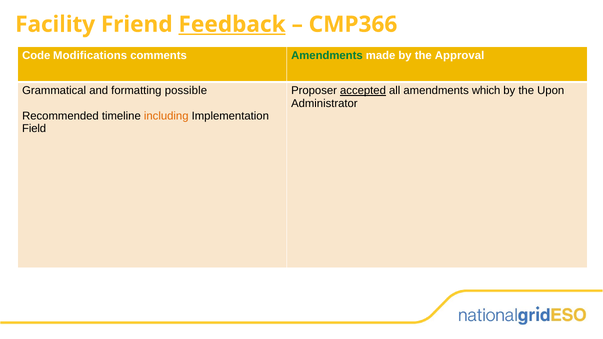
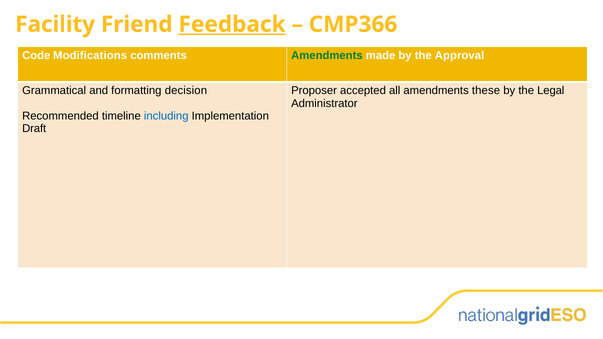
possible: possible -> decision (186, 91)
accepted underline: present -> none (363, 91)
which: which -> these (486, 91)
Upon: Upon -> Legal (551, 91)
including colour: orange -> blue (166, 116)
Field: Field -> Draft (34, 129)
